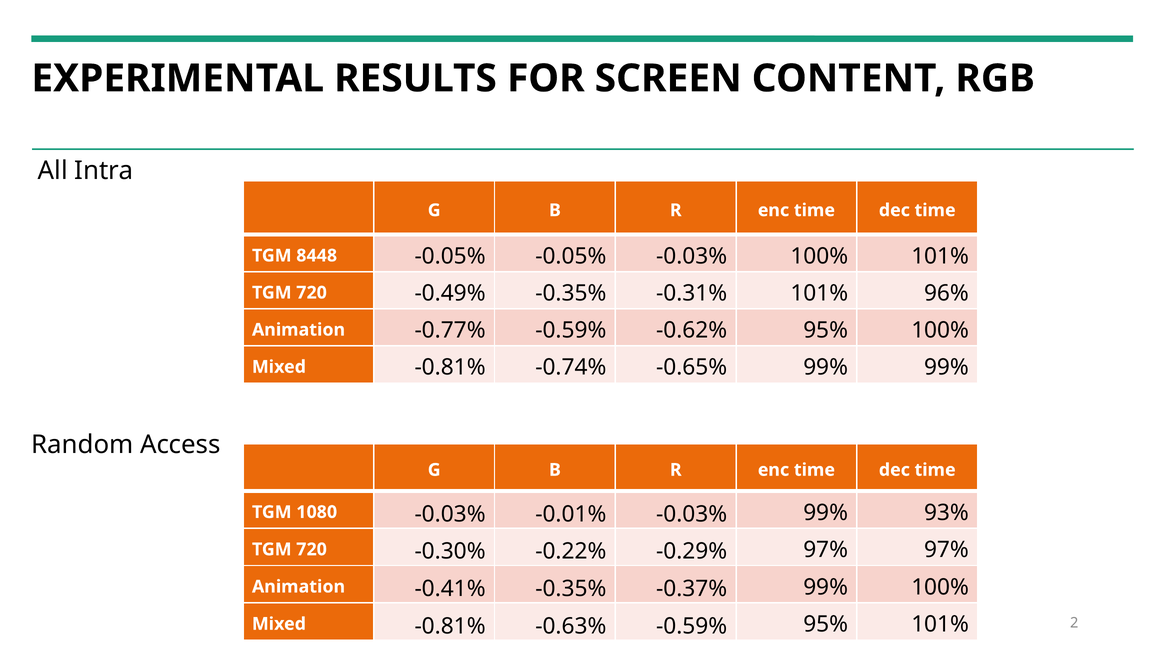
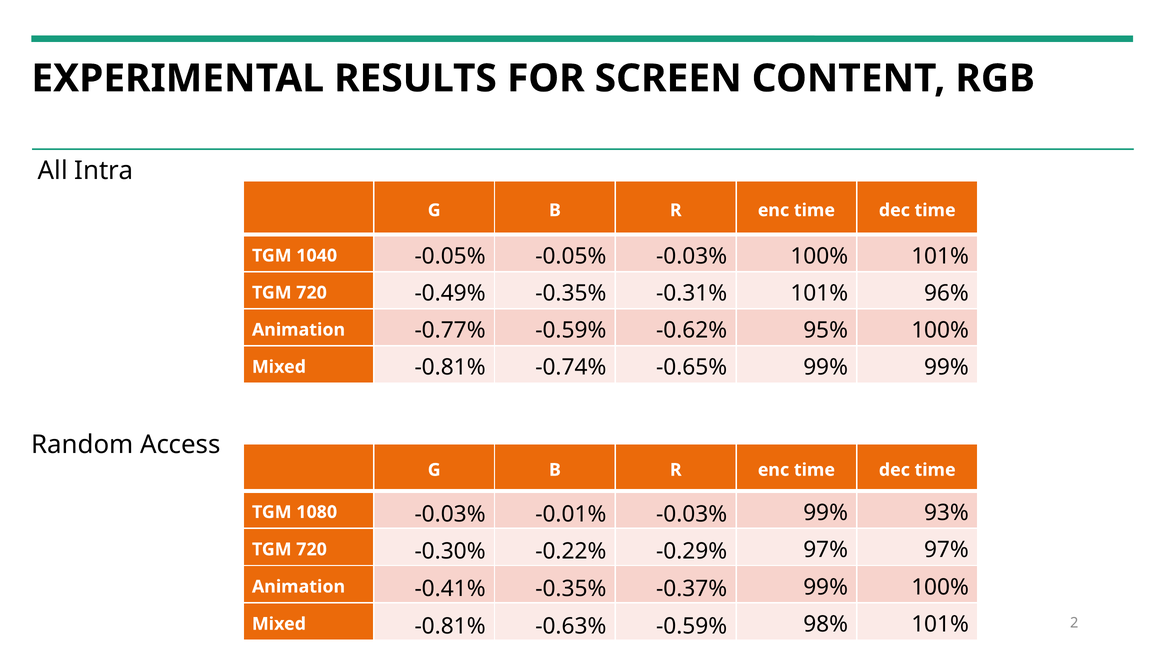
8448: 8448 -> 1040 (317, 256)
-0.59% 95%: 95% -> 98% (826, 624)
